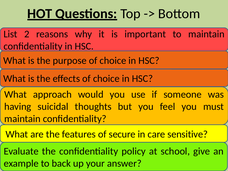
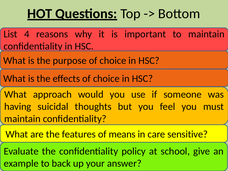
2: 2 -> 4 (27, 34)
secure: secure -> means (122, 134)
